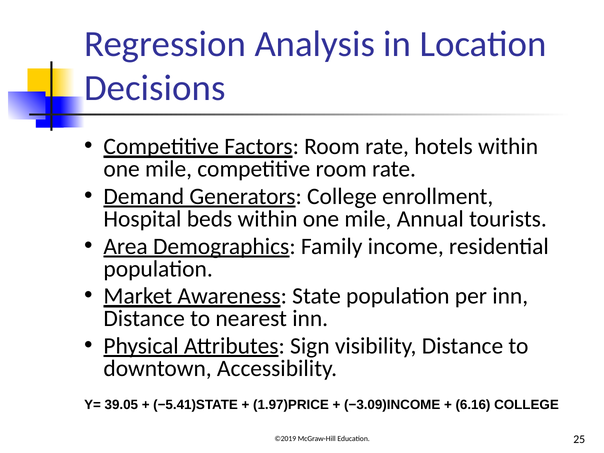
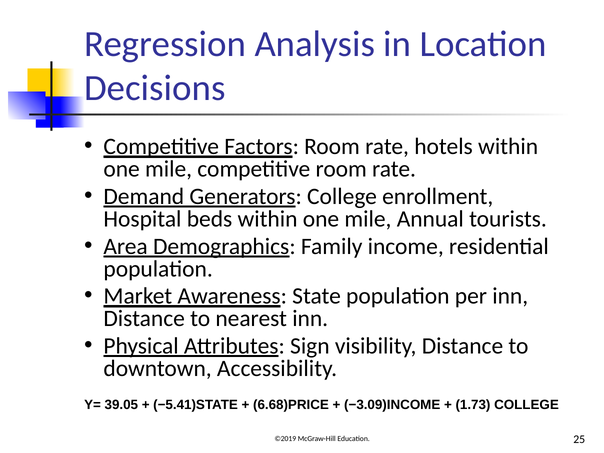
1.97)PRICE: 1.97)PRICE -> 6.68)PRICE (291, 405)
6.16: 6.16 -> 1.73 (473, 405)
